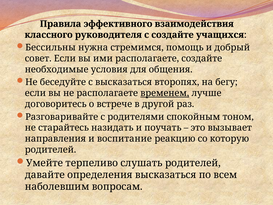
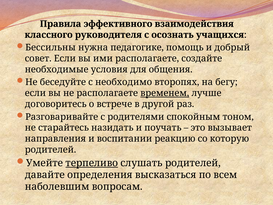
с создайте: создайте -> осознать (172, 35)
стремимся: стремимся -> педагогике (137, 48)
с высказаться: высказаться -> необходимо (124, 82)
воспитание: воспитание -> воспитании (124, 138)
терпеливо underline: none -> present (92, 163)
